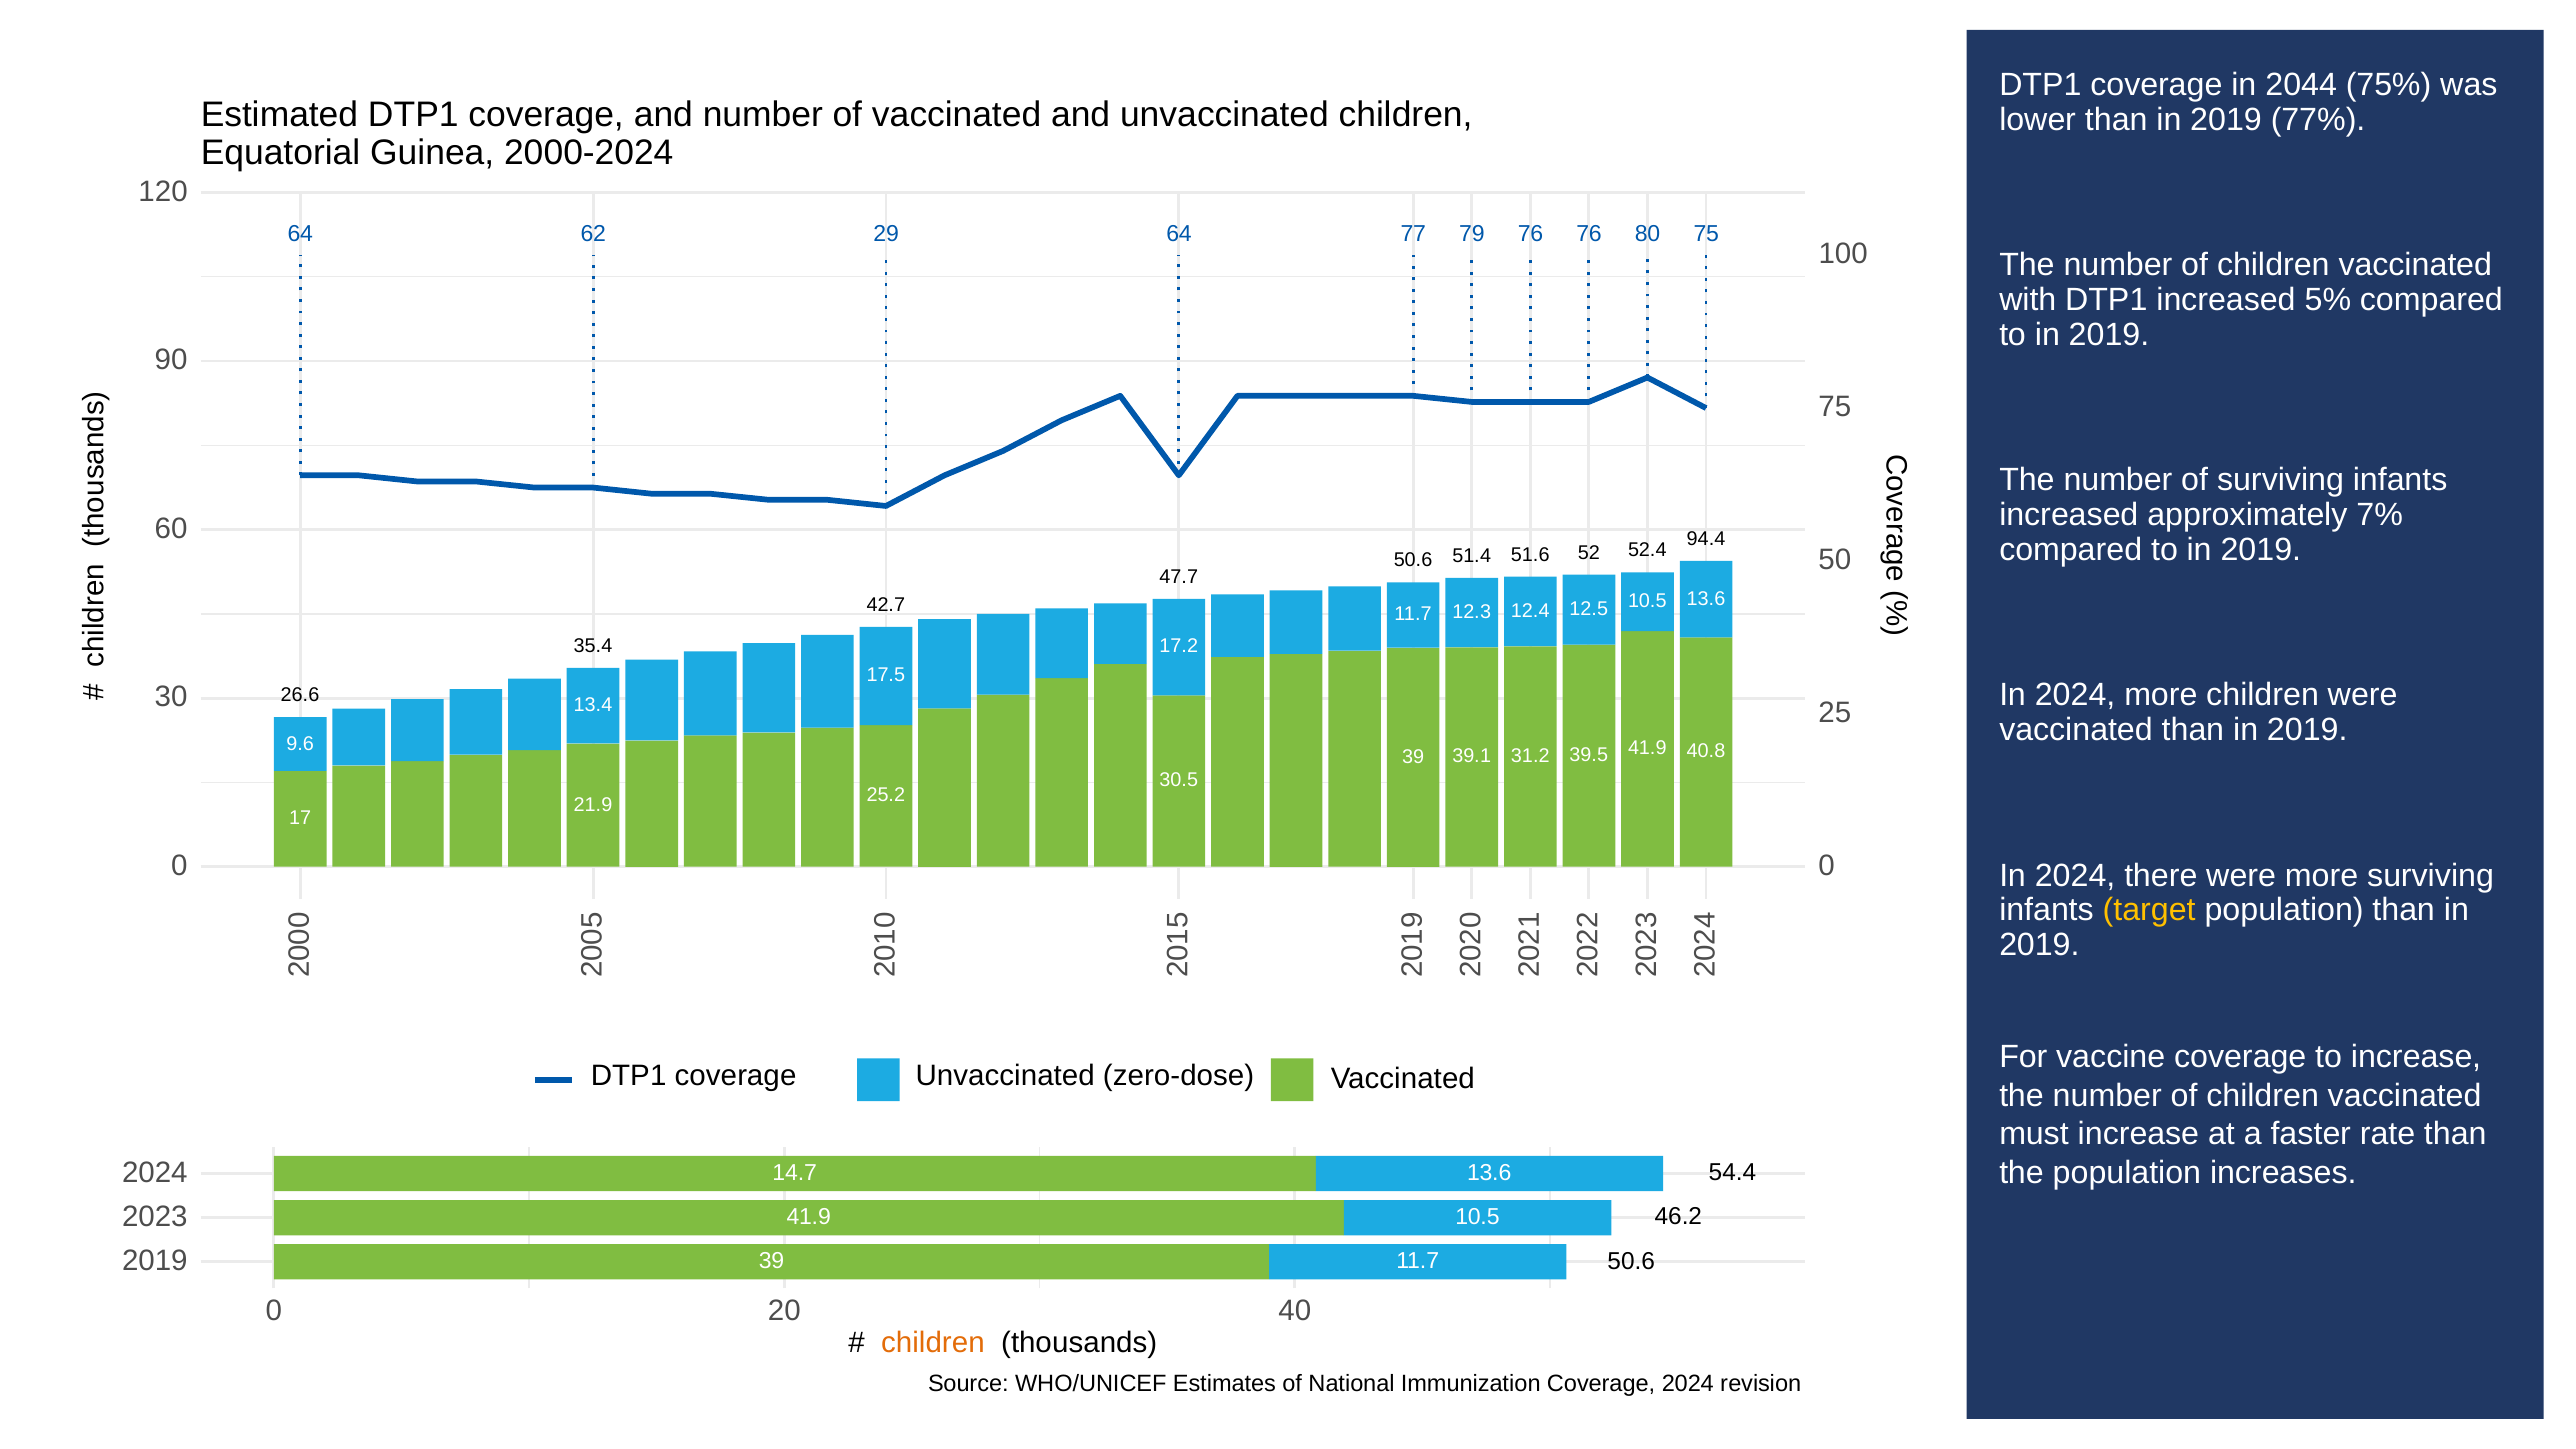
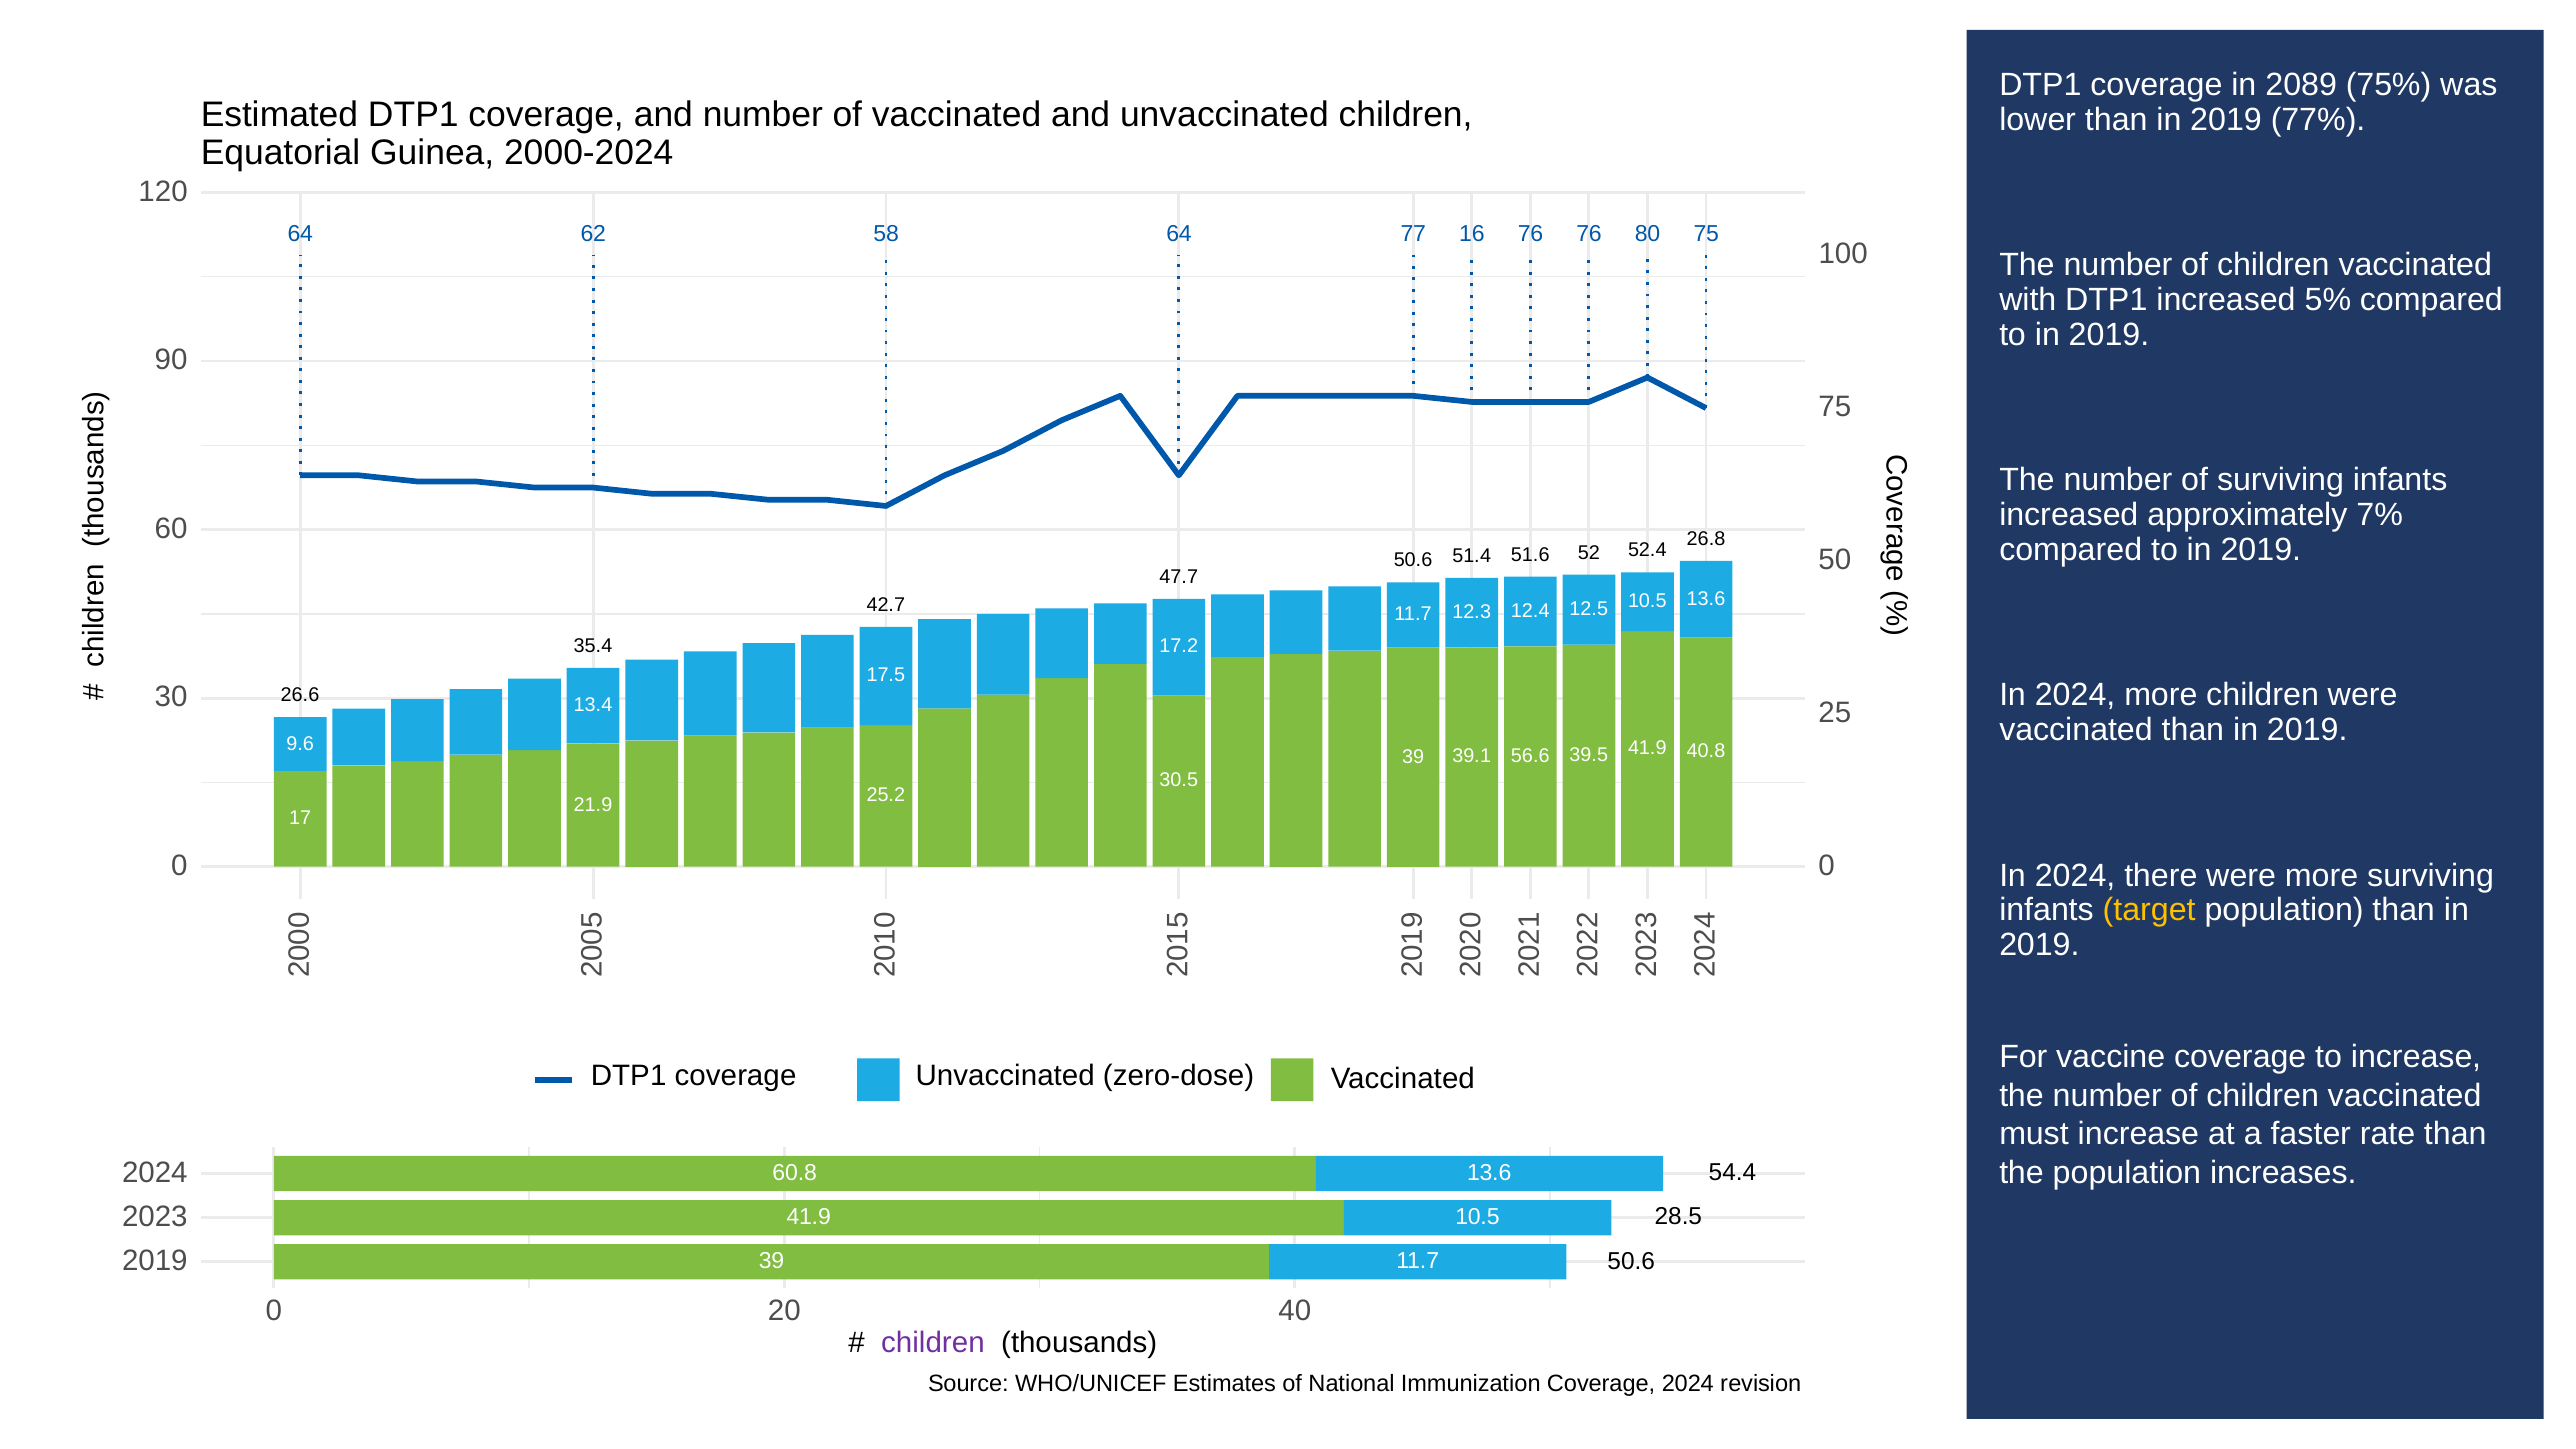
2044: 2044 -> 2089 (2301, 85)
29: 29 -> 58 (886, 234)
79: 79 -> 16 (1472, 234)
94.4: 94.4 -> 26.8 (1706, 539)
31.2: 31.2 -> 56.6 (1530, 756)
14.7: 14.7 -> 60.8 (795, 1173)
46.2: 46.2 -> 28.5 (1678, 1217)
children colour: orange -> purple (933, 1343)
